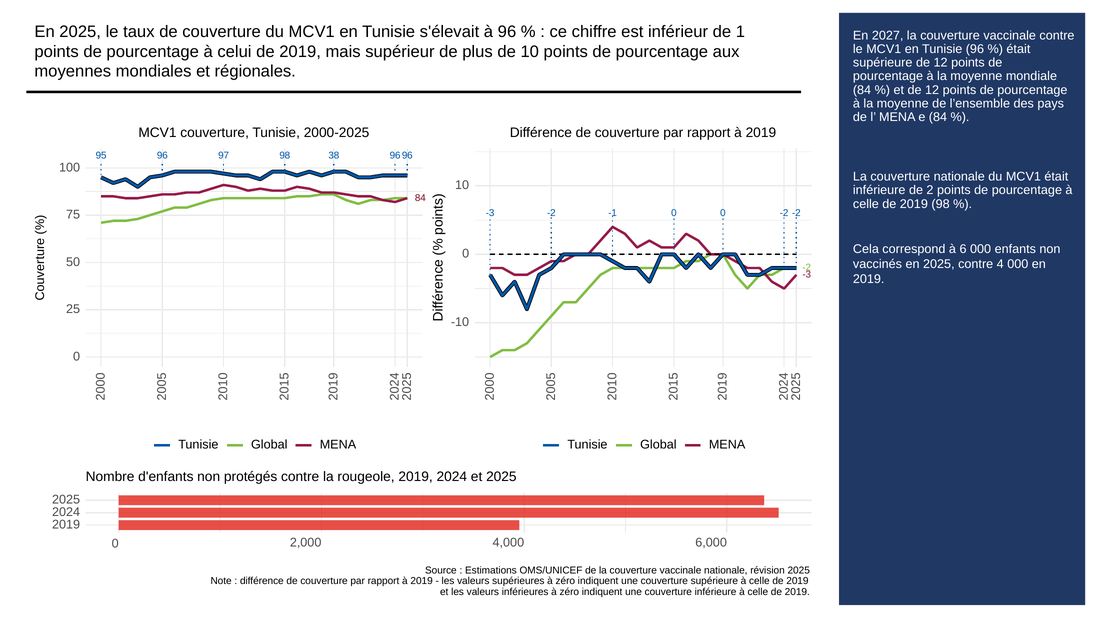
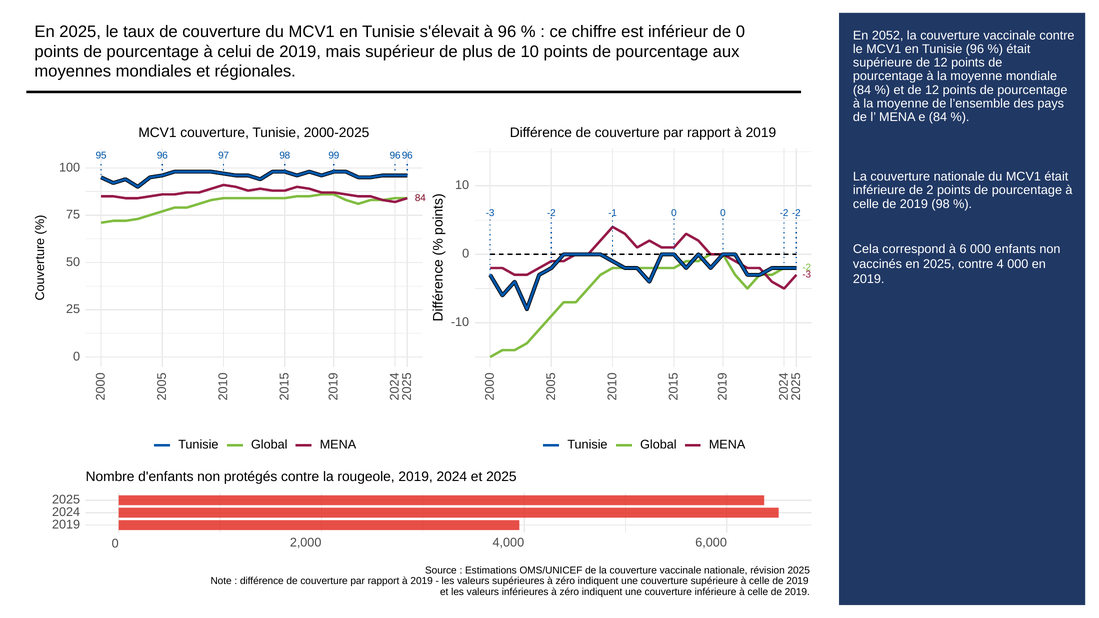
de 1: 1 -> 0 (740, 32)
2027: 2027 -> 2052 (888, 36)
38: 38 -> 99 (334, 156)
